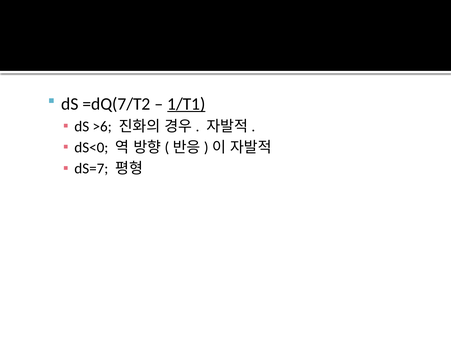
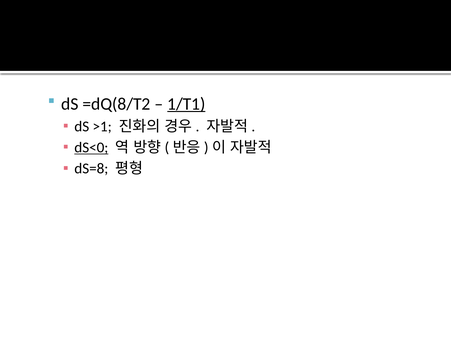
=dQ(7/T2: =dQ(7/T2 -> =dQ(8/T2 (117, 104)
>6: >6 -> >1 (102, 126)
dS<0 underline: none -> present (91, 147)
dS=7: dS=7 -> dS=8 (91, 168)
